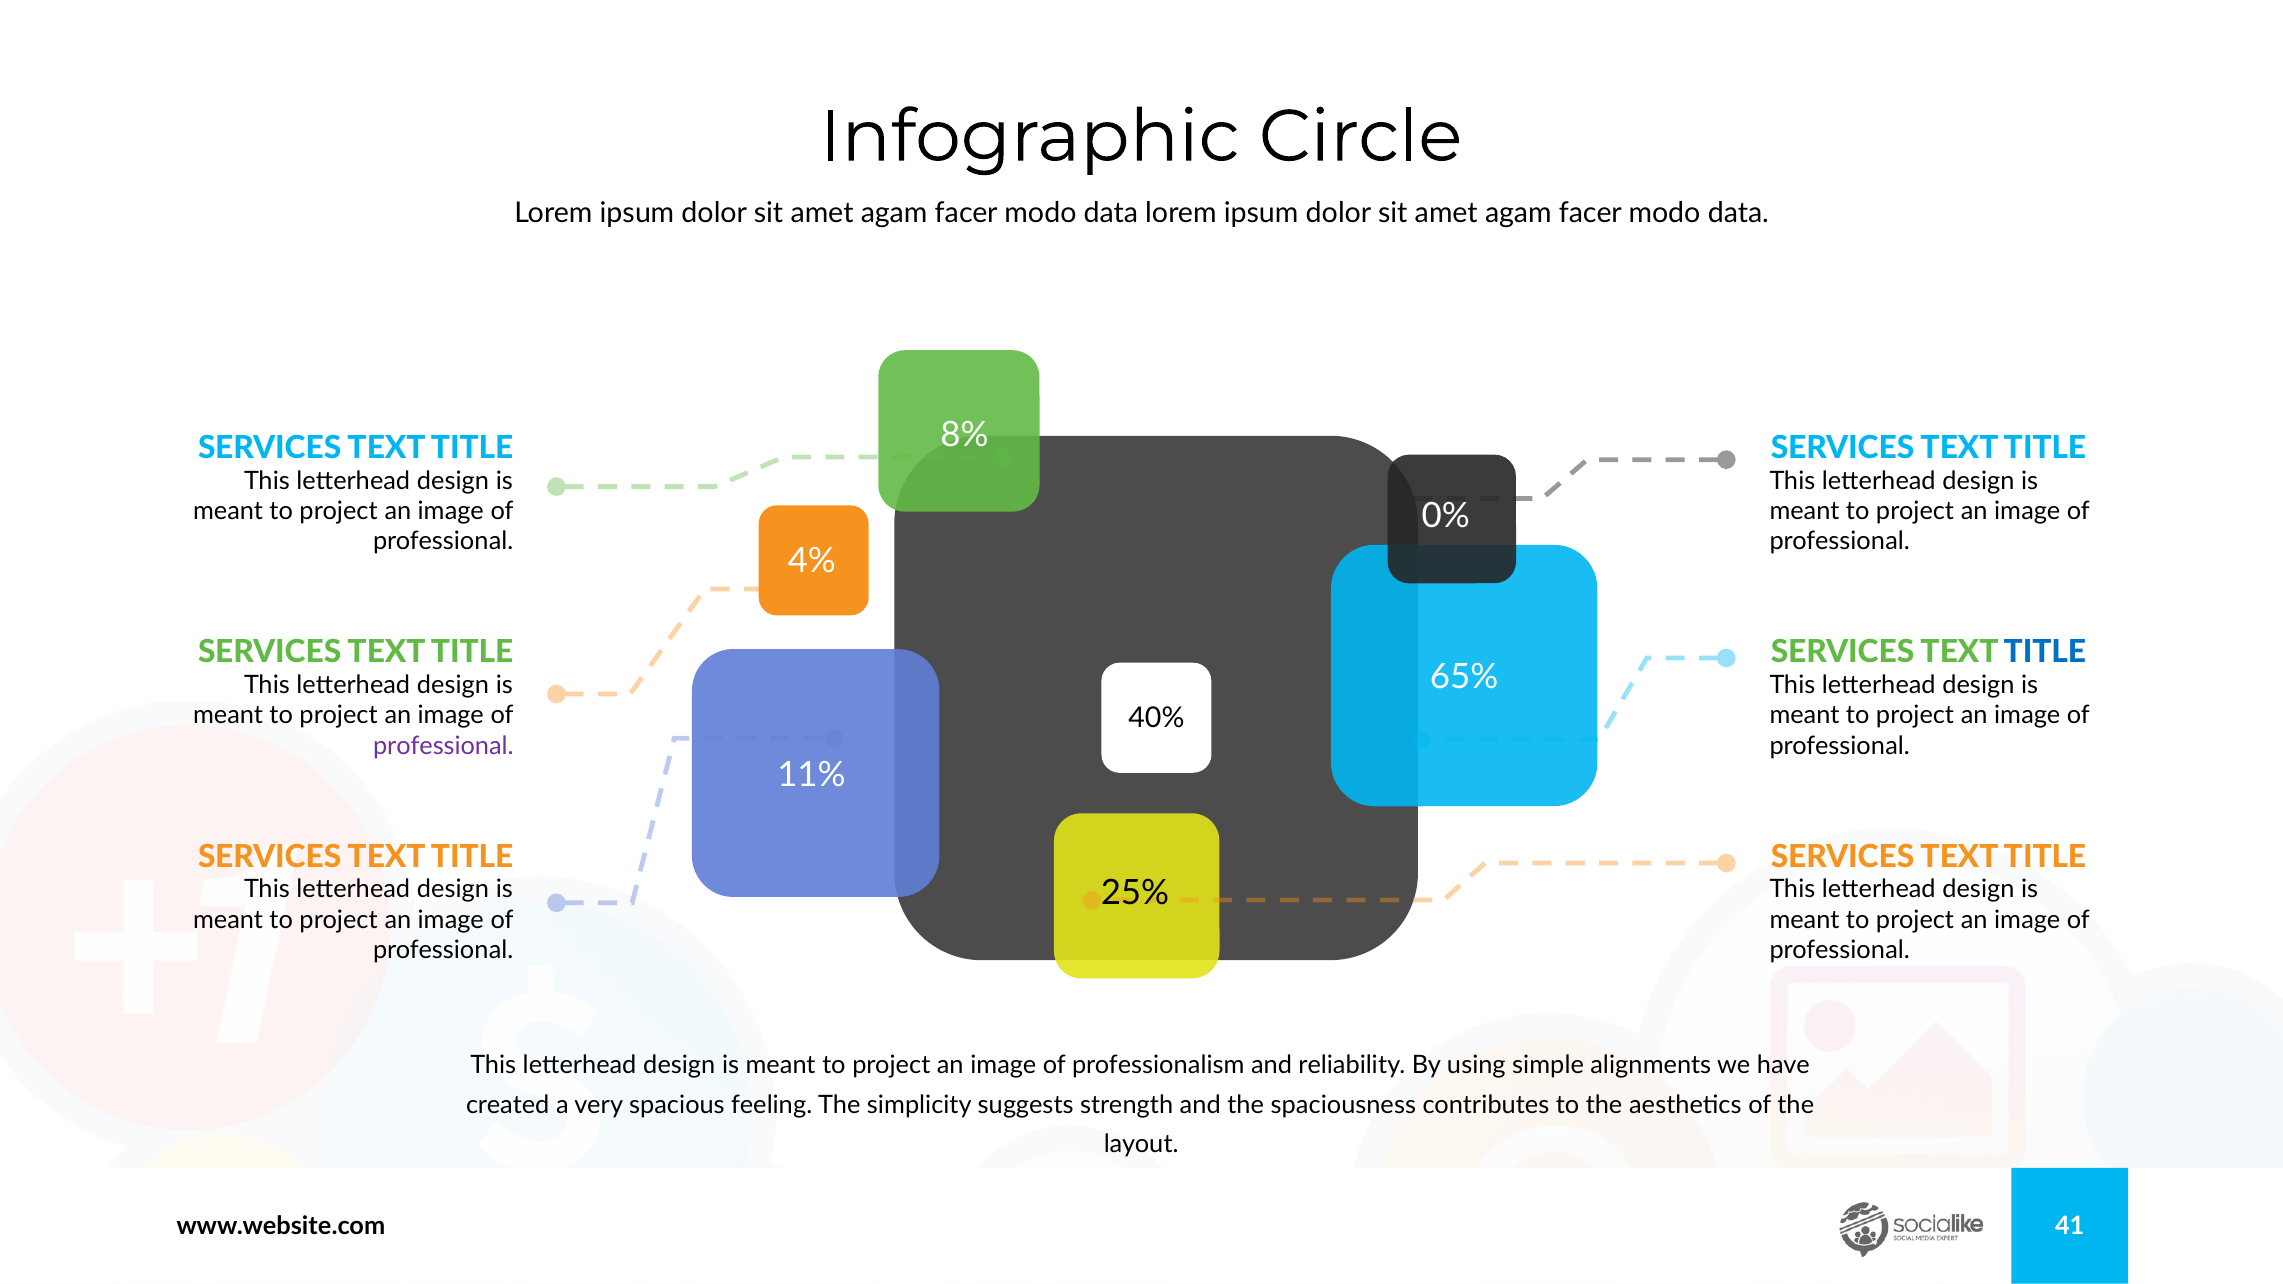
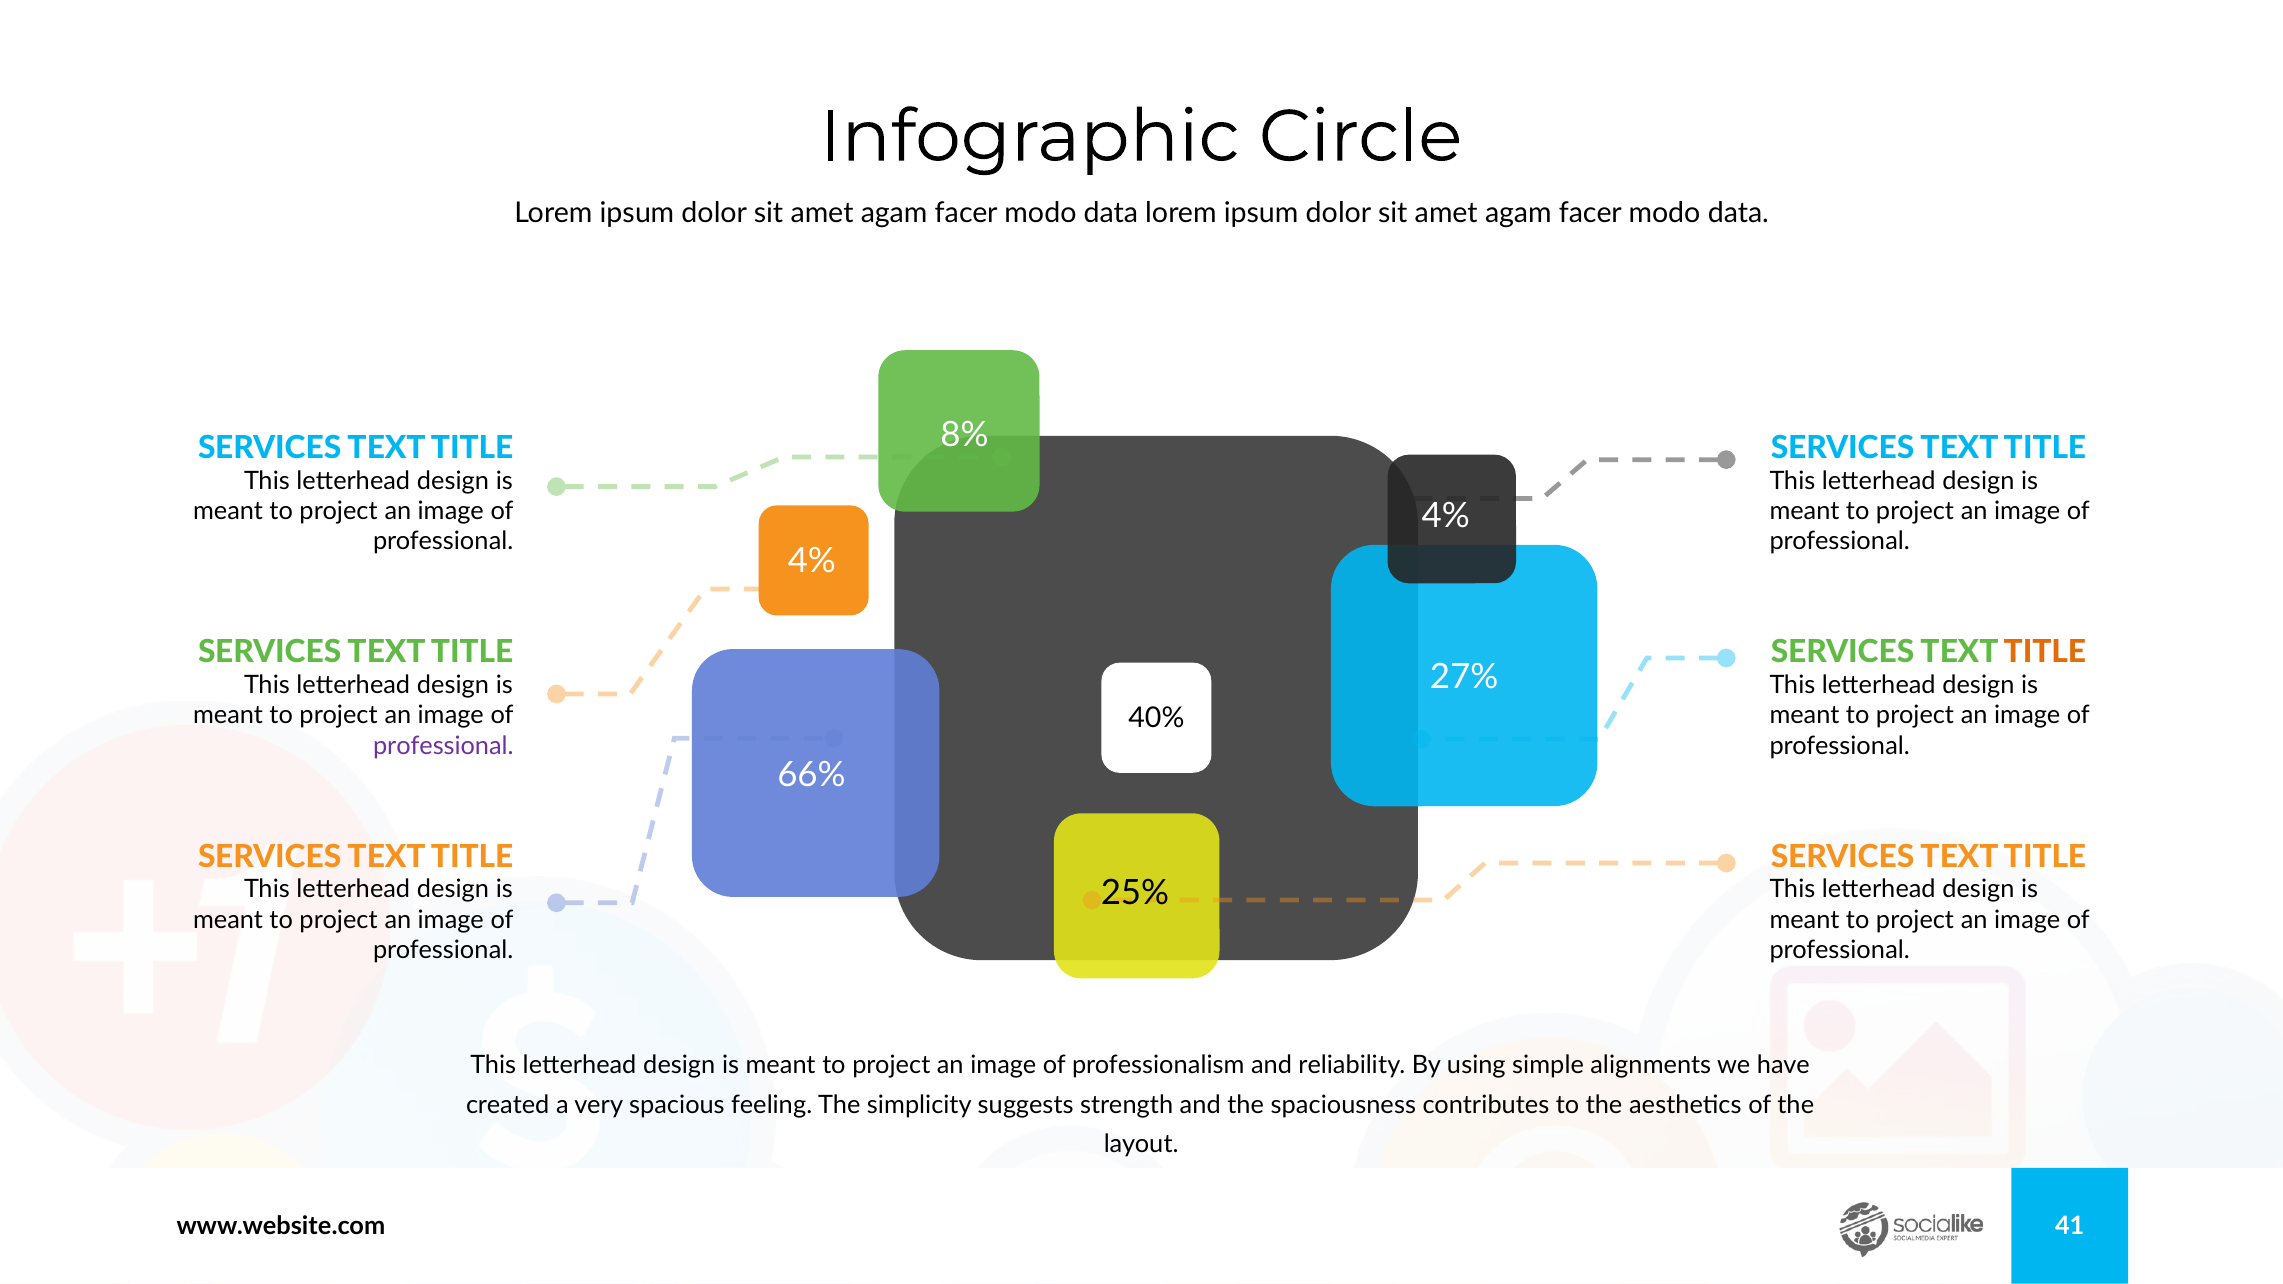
0%: 0% -> 4% (1446, 516)
TITLE colour: blue -> orange (2045, 653)
65%: 65% -> 27% (1464, 677)
11%: 11% -> 66% (811, 775)
